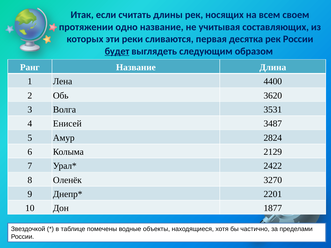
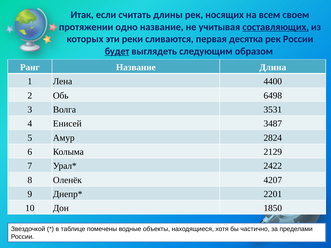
составляющих underline: none -> present (276, 27)
3620: 3620 -> 6498 (273, 96)
3270: 3270 -> 4207 (273, 180)
1877: 1877 -> 1850 (273, 208)
